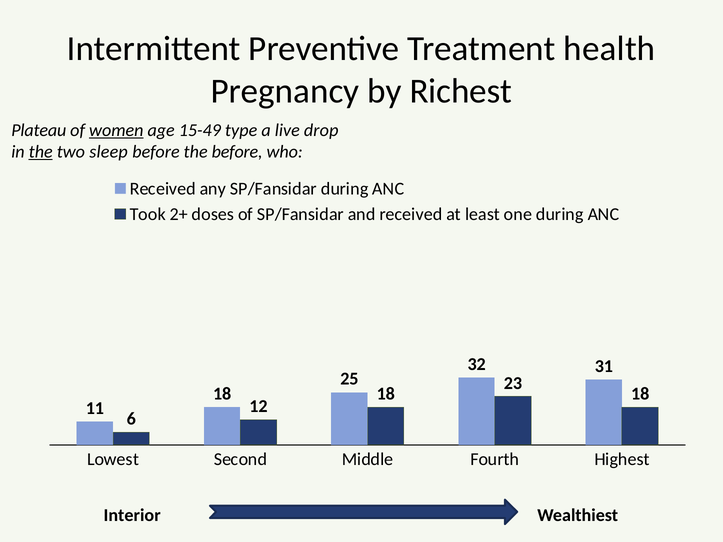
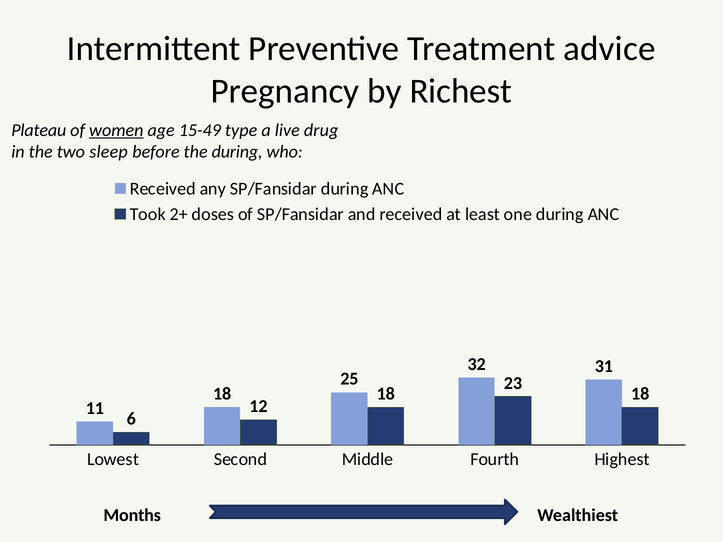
health: health -> advice (609, 49)
drop: drop -> drug (321, 130)
the underline: present -> none (41, 152)
the before: before -> during (237, 152)
Interior: Interior -> Months (132, 515)
